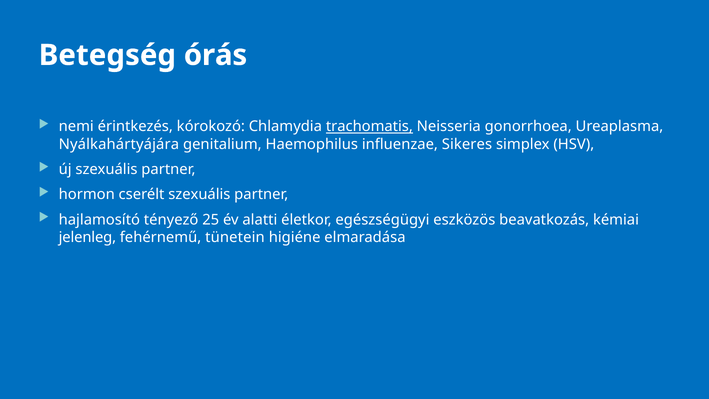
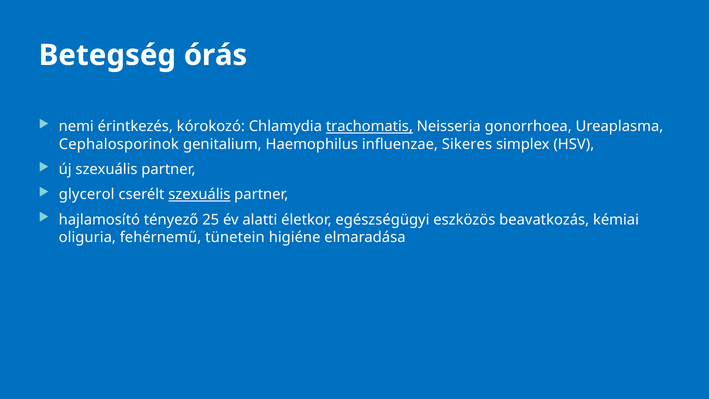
Nyálkahártyájára: Nyálkahártyájára -> Cephalosporinok (119, 144)
hormon: hormon -> glycerol (87, 194)
szexuális underline: none -> present (199, 194)
jelenleg: jelenleg -> oliguria (87, 237)
